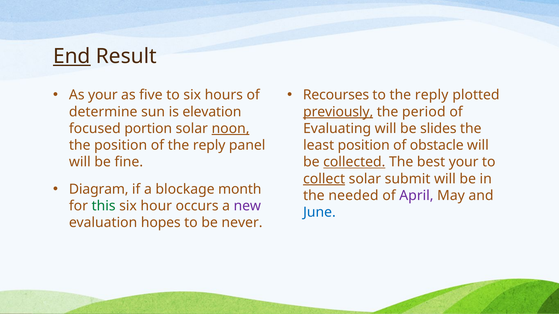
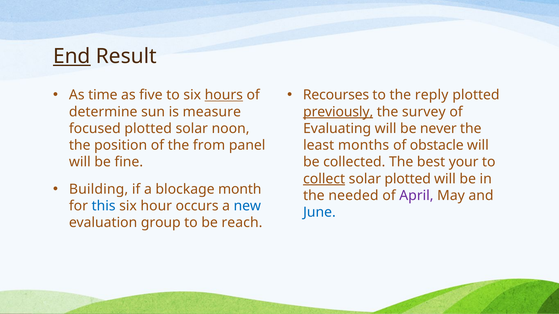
As your: your -> time (103, 95)
hours underline: none -> present (224, 95)
elevation: elevation -> measure (212, 112)
period: period -> survey (424, 112)
focused portion: portion -> plotted (148, 129)
noon underline: present -> none (231, 129)
slides: slides -> never (438, 129)
of the reply: reply -> from (209, 145)
least position: position -> months (364, 145)
collected underline: present -> none (354, 162)
solar submit: submit -> plotted (408, 179)
Diagram: Diagram -> Building (99, 189)
this colour: green -> blue (104, 206)
new colour: purple -> blue (247, 206)
hopes: hopes -> group (161, 223)
never: never -> reach (242, 223)
